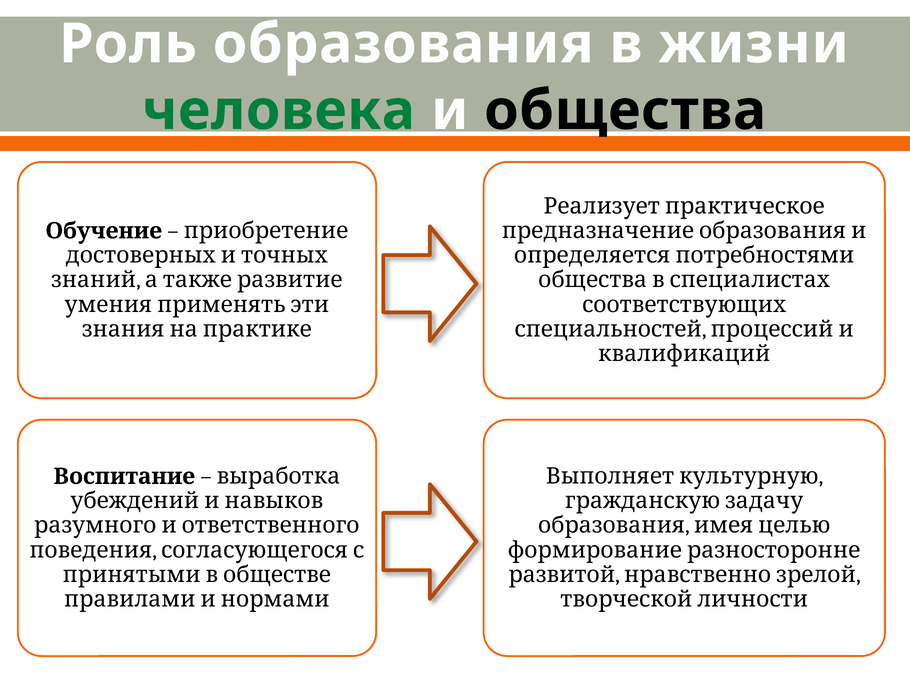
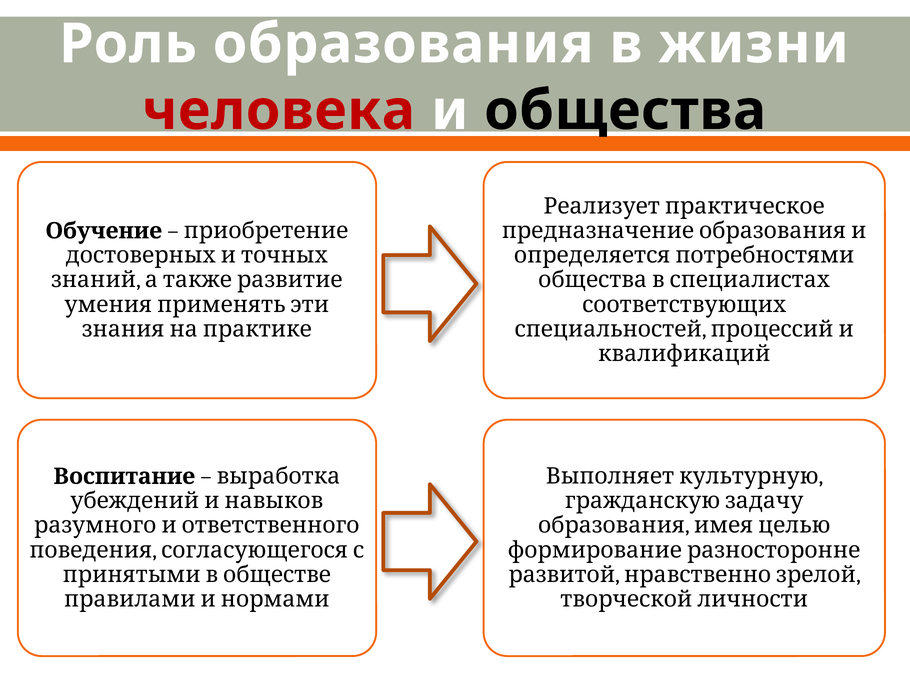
человека colour: green -> red (279, 111)
